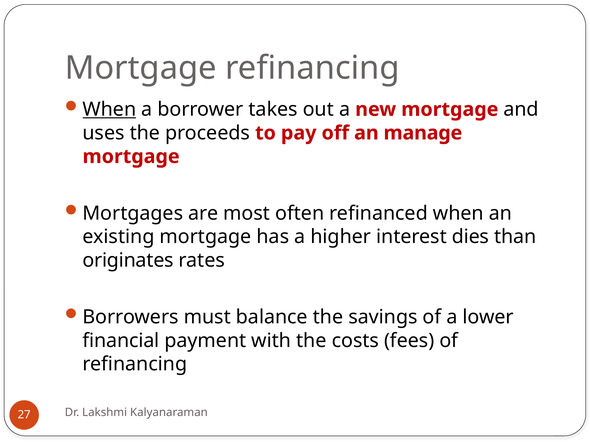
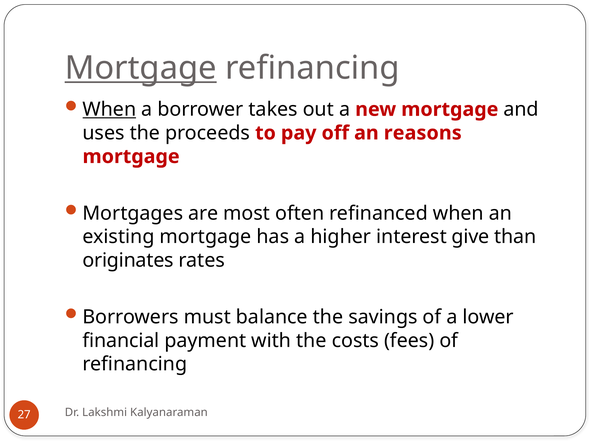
Mortgage underline: none -> present (141, 68)
manage: manage -> reasons (423, 133)
dies: dies -> give (470, 237)
